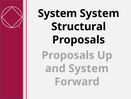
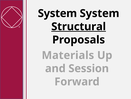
Structural underline: none -> present (79, 26)
Proposals: Proposals -> Materials (68, 55)
and System: System -> Session (89, 68)
